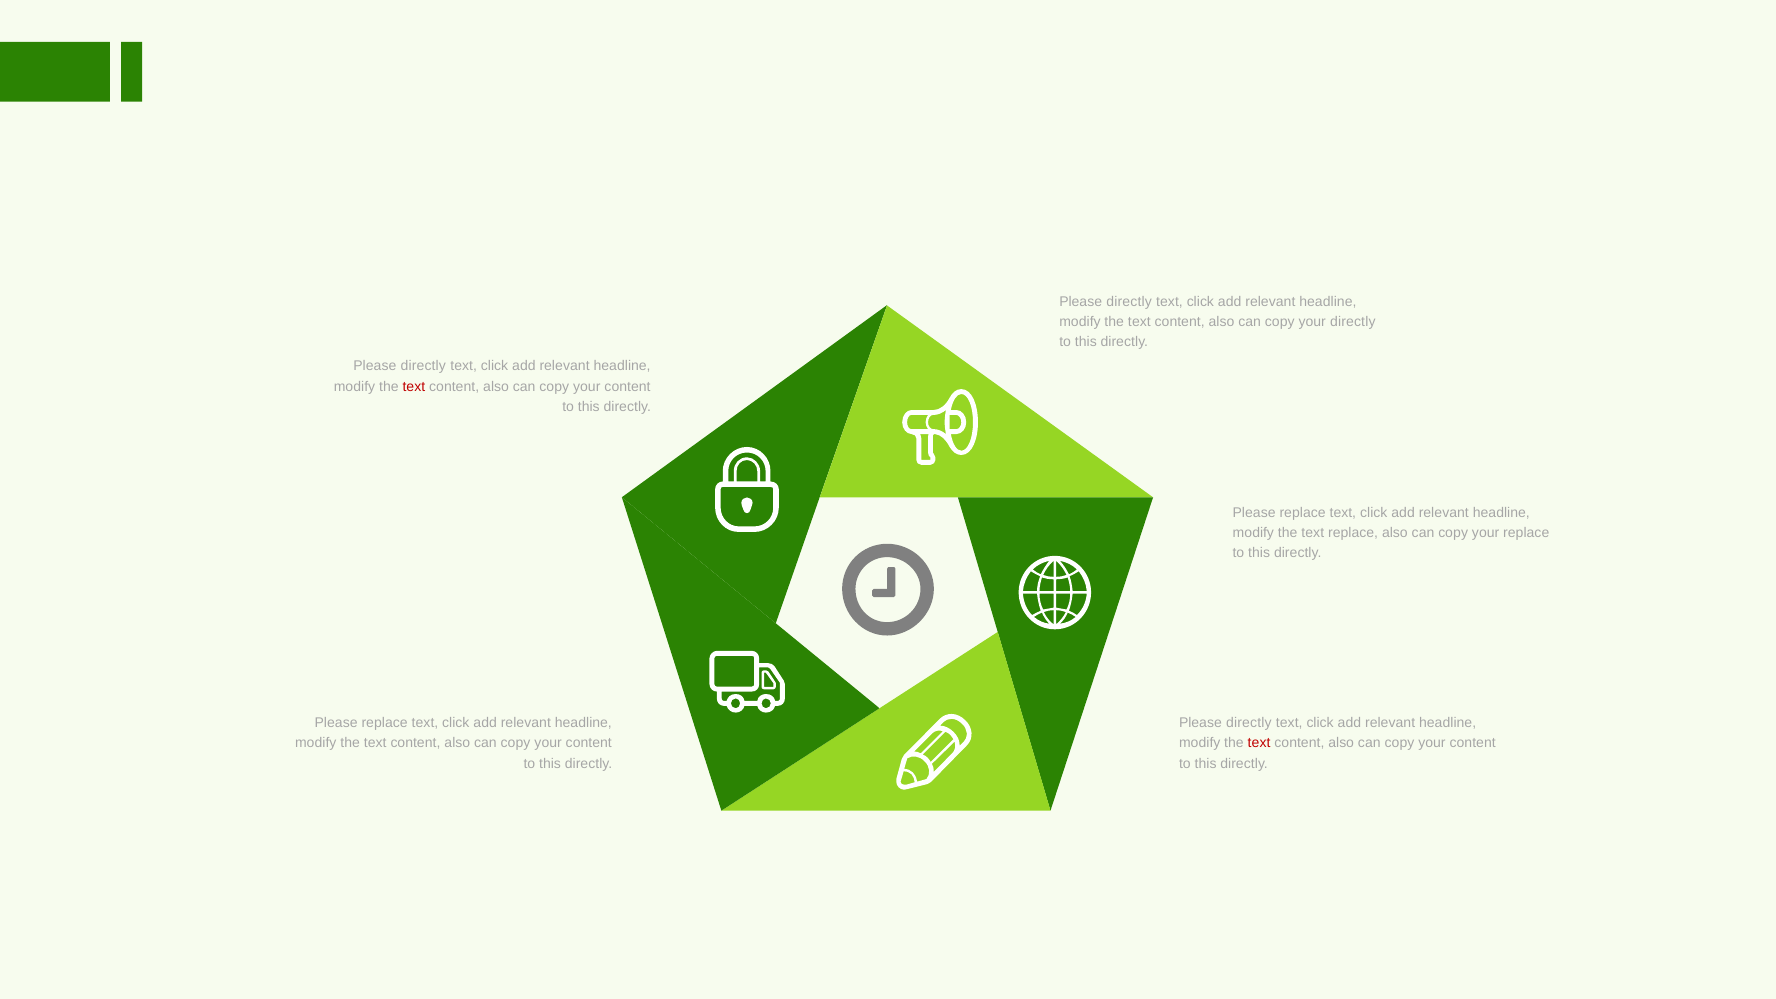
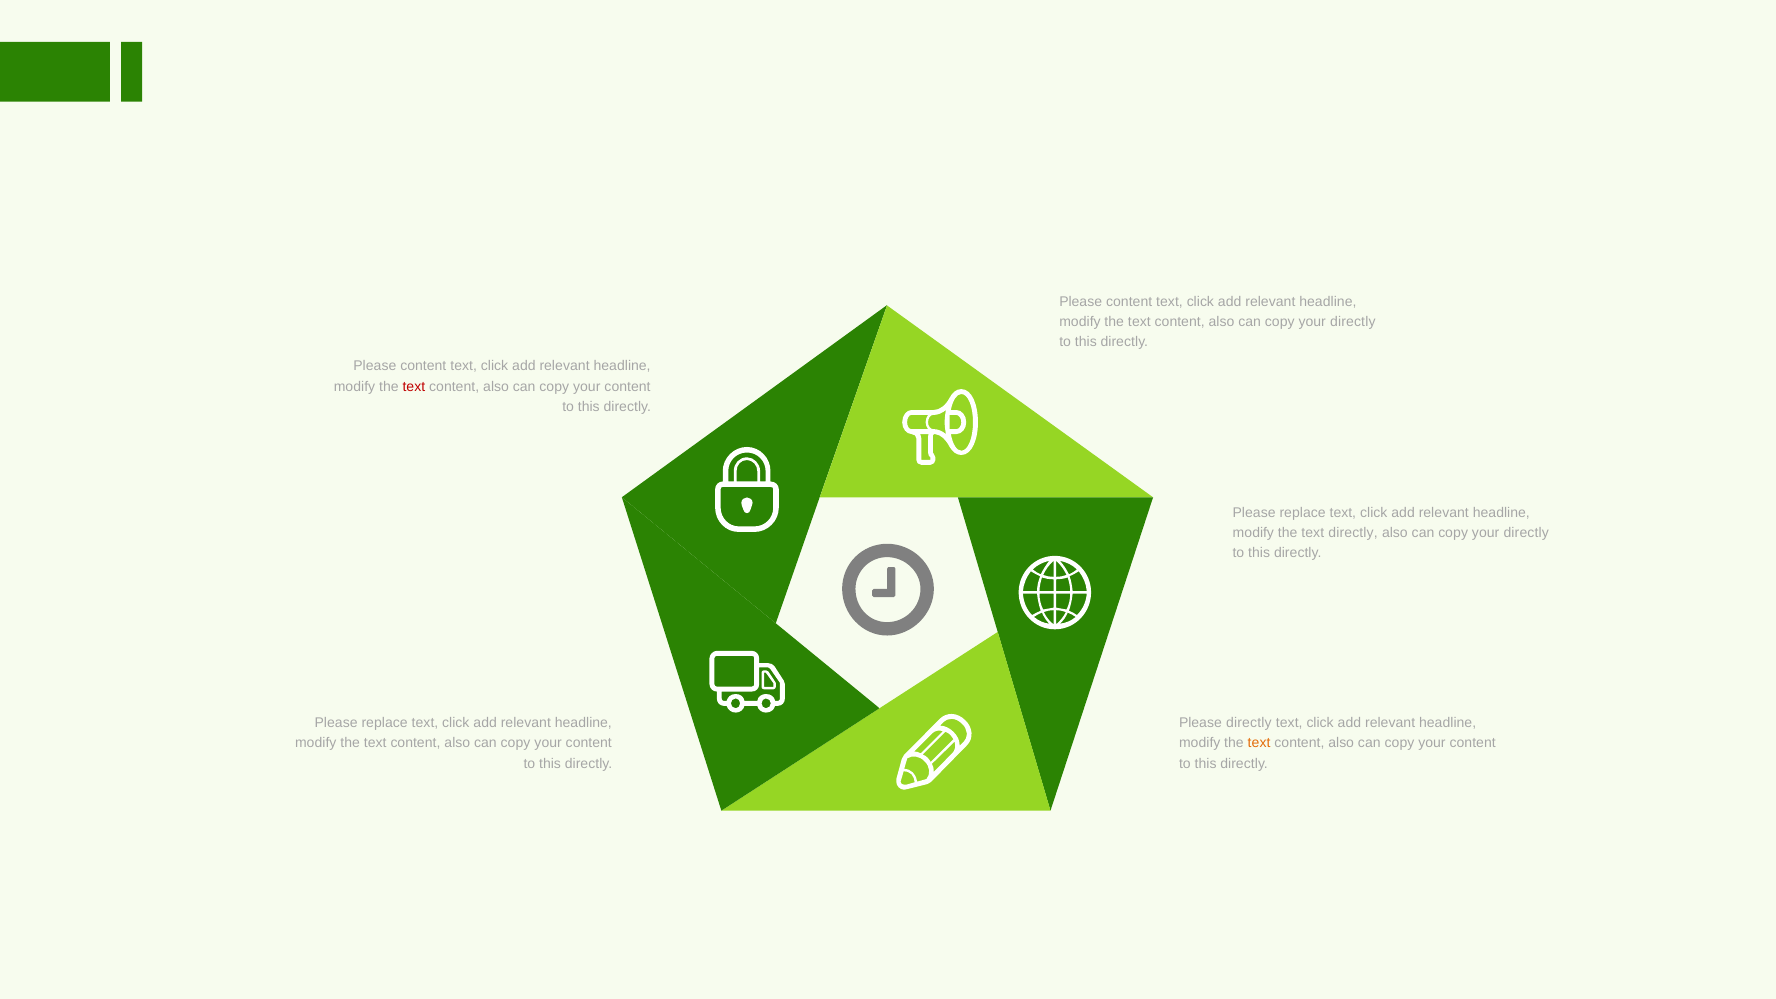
directly: directly -> content (1129, 302)
directly: directly -> content (423, 366)
text replace: replace -> directly (1353, 533)
replace: replace -> directly (1526, 533)
text colour: red -> orange (1259, 743)
